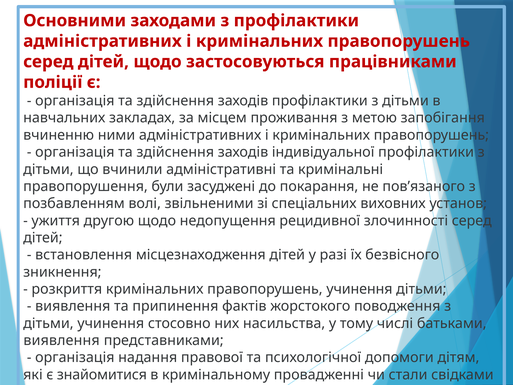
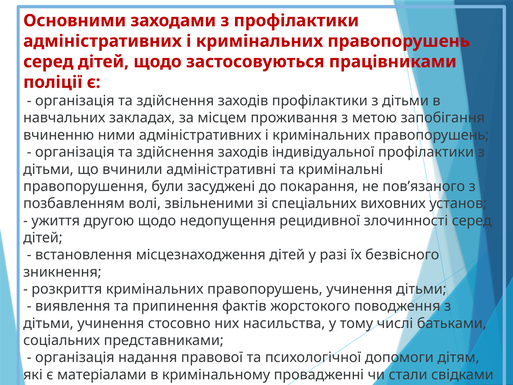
виявлення: виявлення -> соціальних (62, 340)
знайомитися: знайомитися -> матеріалами (102, 374)
